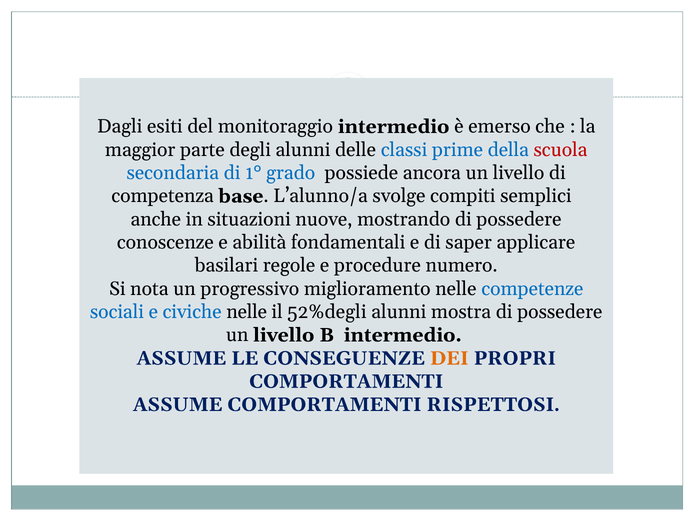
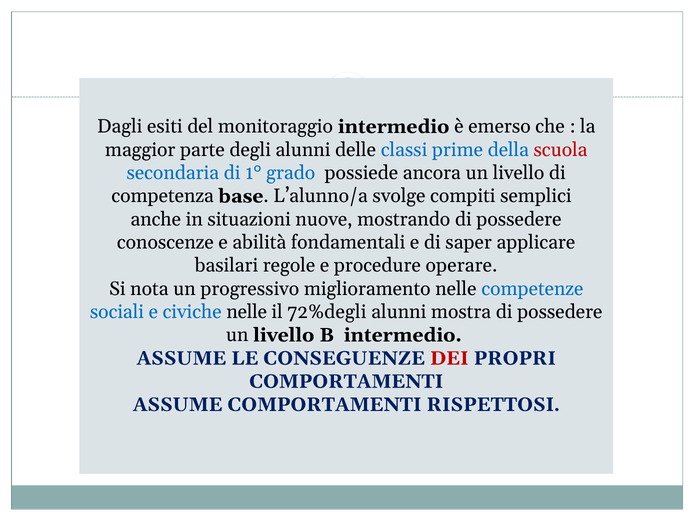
numero: numero -> operare (461, 266)
52%degli: 52%degli -> 72%degli (327, 312)
DEI colour: orange -> red (449, 358)
